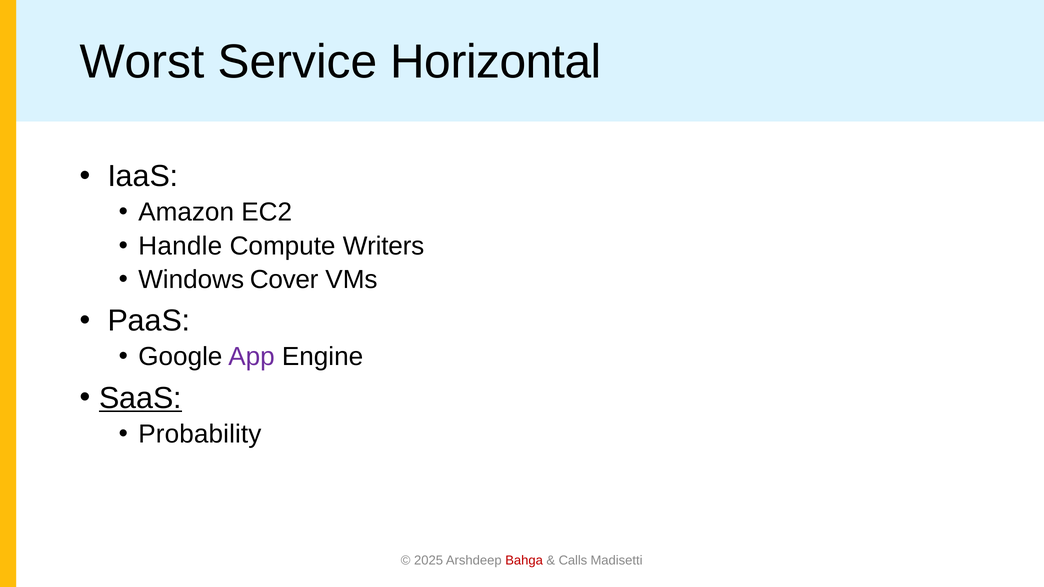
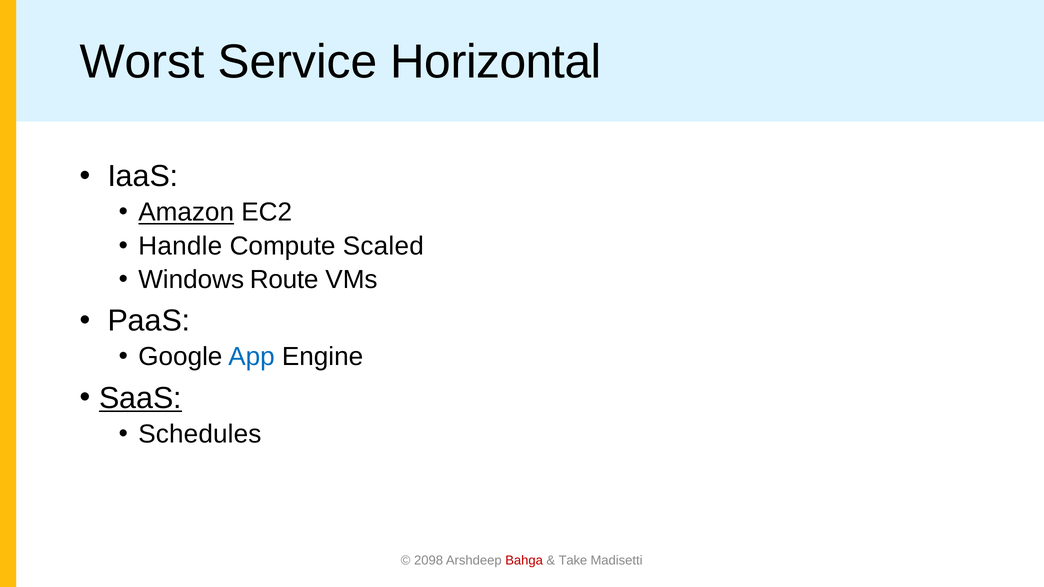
Amazon underline: none -> present (186, 212)
Writers: Writers -> Scaled (383, 246)
Cover: Cover -> Route (284, 280)
App colour: purple -> blue (251, 357)
Probability: Probability -> Schedules (200, 434)
2025: 2025 -> 2098 (429, 561)
Calls: Calls -> Take (573, 561)
